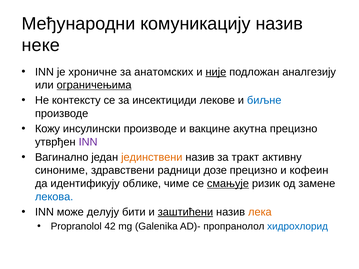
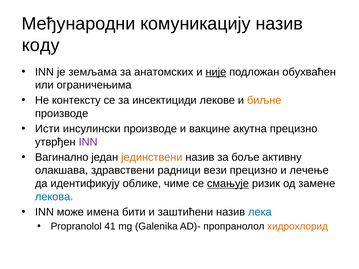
неке: неке -> коду (41, 45)
хроничне: хроничне -> земљама (93, 72)
аналгезију: аналгезију -> обухваћен (309, 72)
ограничењима underline: present -> none (94, 85)
биљне colour: blue -> orange (264, 100)
Кожу: Кожу -> Исти (47, 129)
тракт: тракт -> боље (245, 157)
синониме: синониме -> олакшава (62, 171)
дозе: дозе -> вези (215, 171)
кофеин: кофеин -> лечење (309, 171)
делују: делују -> имена (103, 212)
заштићени underline: present -> none (185, 212)
лека colour: orange -> blue (260, 212)
42: 42 -> 41 (110, 227)
хидрохлорид colour: blue -> orange (298, 227)
